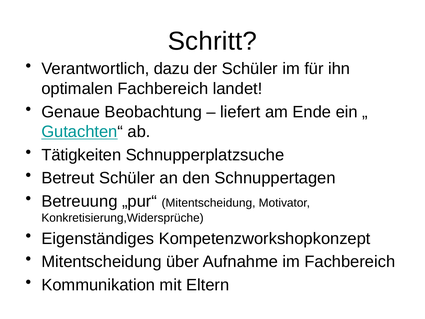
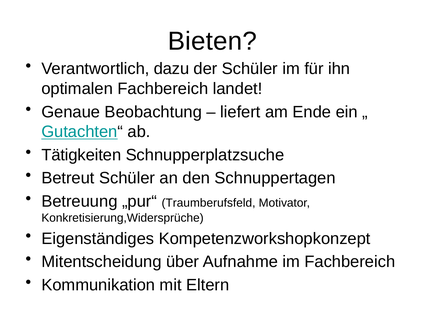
Schritt: Schritt -> Bieten (212, 41)
„pur“ Mitentscheidung: Mitentscheidung -> Traumberufsfeld (209, 203)
